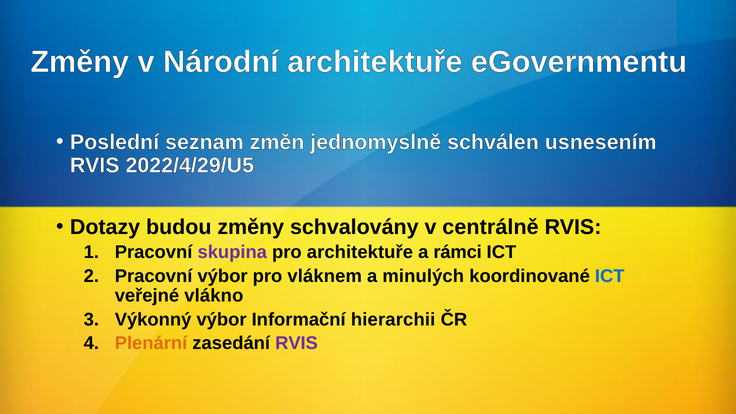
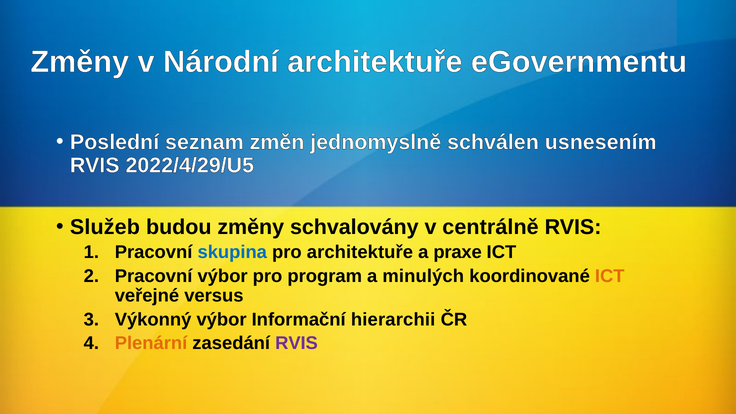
Dotazy: Dotazy -> Služeb (105, 227)
skupina colour: purple -> blue (232, 252)
rámci: rámci -> praxe (458, 252)
vláknem: vláknem -> program (325, 276)
ICT colour: blue -> orange (610, 276)
vlákno: vlákno -> versus (214, 296)
